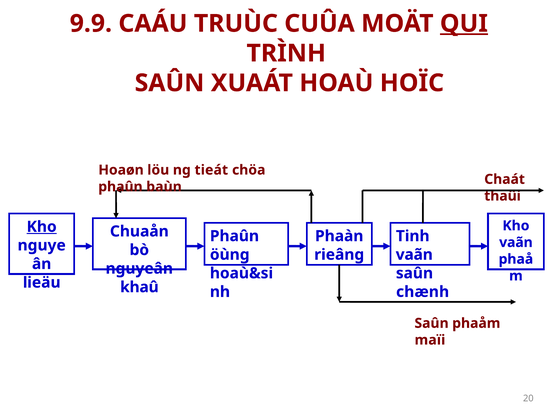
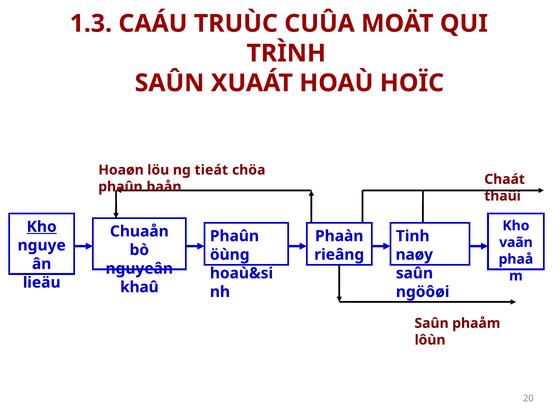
9.9: 9.9 -> 1.3 (91, 24)
QUI underline: present -> none (464, 24)
baùn: baùn -> baån (164, 187)
vaãn: vaãn -> naøy (414, 255)
chænh: chænh -> ngöôøi (423, 292)
maïi: maïi -> lôùn (430, 340)
